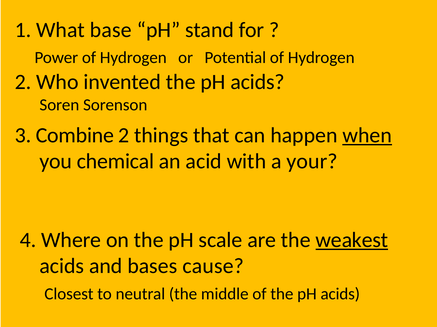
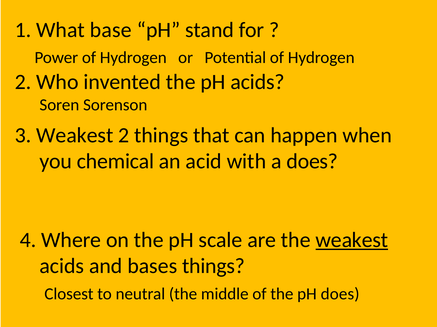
3 Combine: Combine -> Weakest (75, 136)
when underline: present -> none (367, 136)
a your: your -> does (312, 162)
bases cause: cause -> things (213, 267)
of the pH acids: acids -> does (340, 294)
